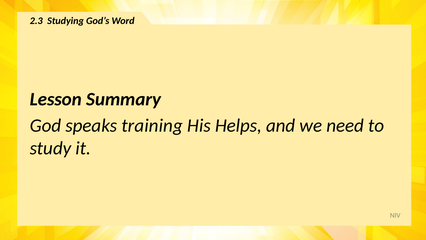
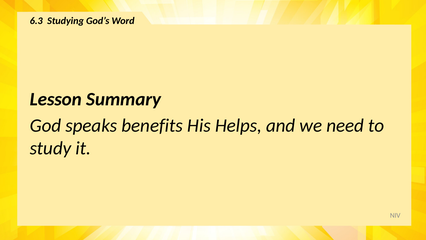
2.3: 2.3 -> 6.3 (36, 21)
training: training -> benefits (152, 126)
